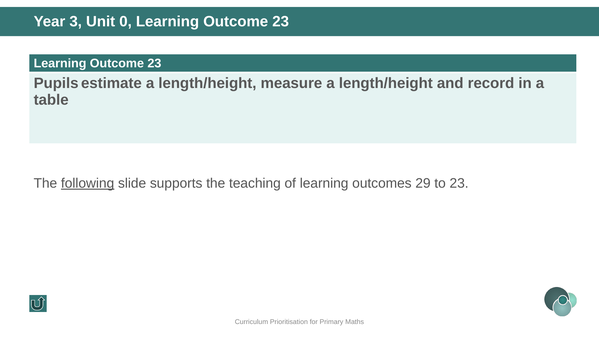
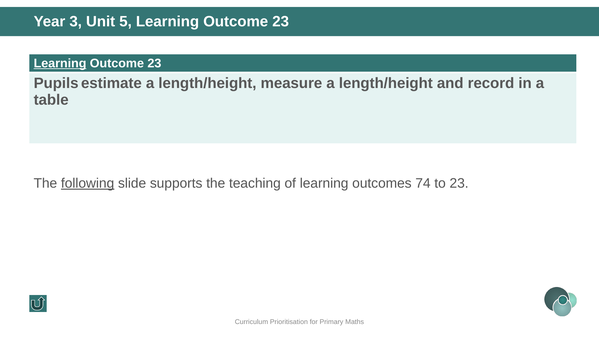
0: 0 -> 5 (126, 21)
Learning underline: none -> present (60, 63)
29: 29 -> 74 (423, 183)
